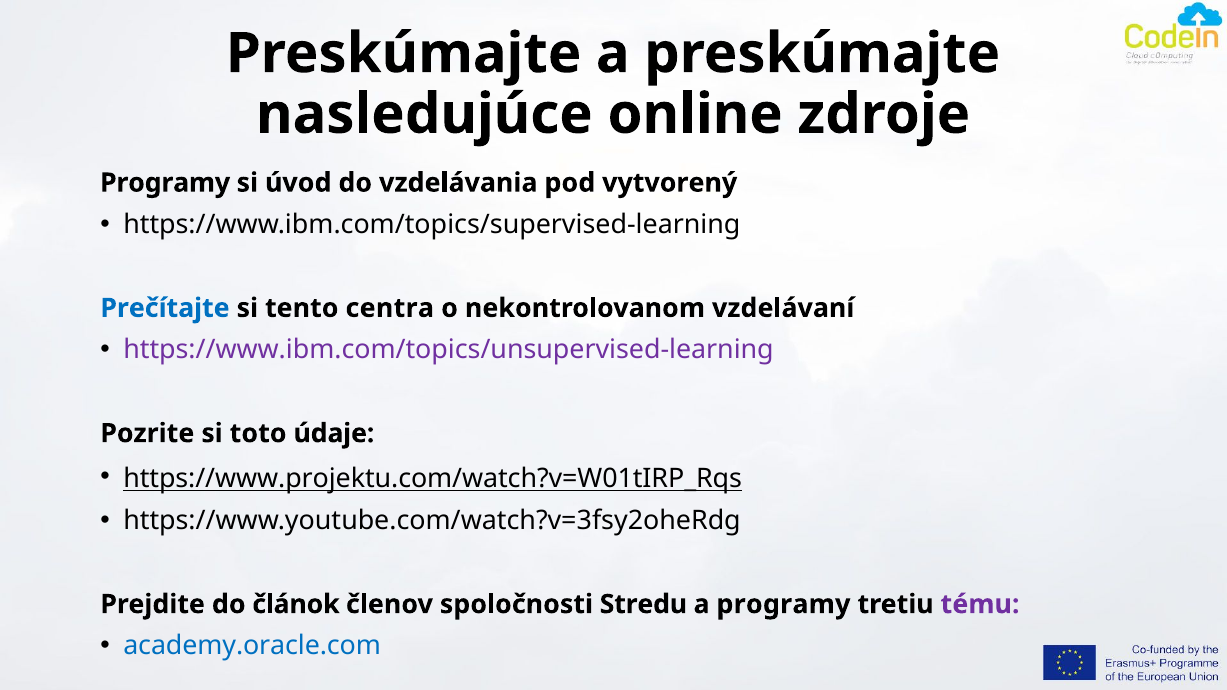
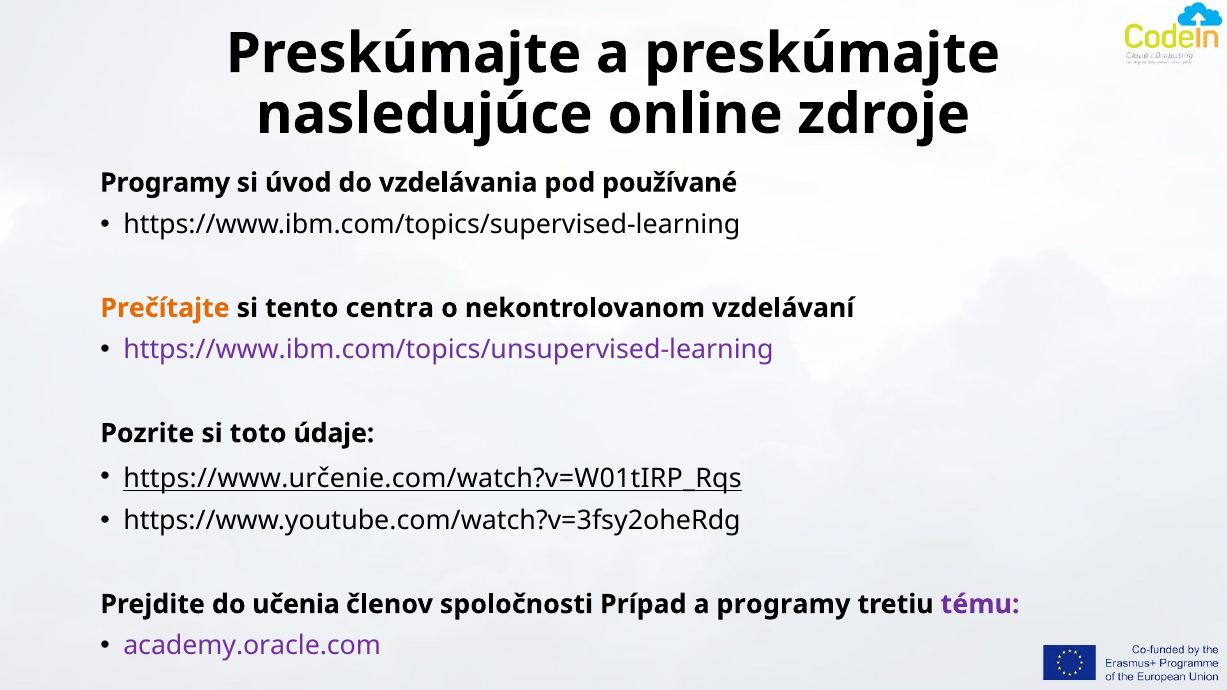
vytvorený: vytvorený -> používané (670, 183)
Prečítajte colour: blue -> orange (165, 308)
https://www.projektu.com/watch?v=W01tIRP_Rqs: https://www.projektu.com/watch?v=W01tIRP_Rqs -> https://www.určenie.com/watch?v=W01tIRP_Rqs (433, 478)
článok: článok -> učenia (296, 604)
Stredu: Stredu -> Prípad (643, 604)
academy.oracle.com colour: blue -> purple (252, 646)
